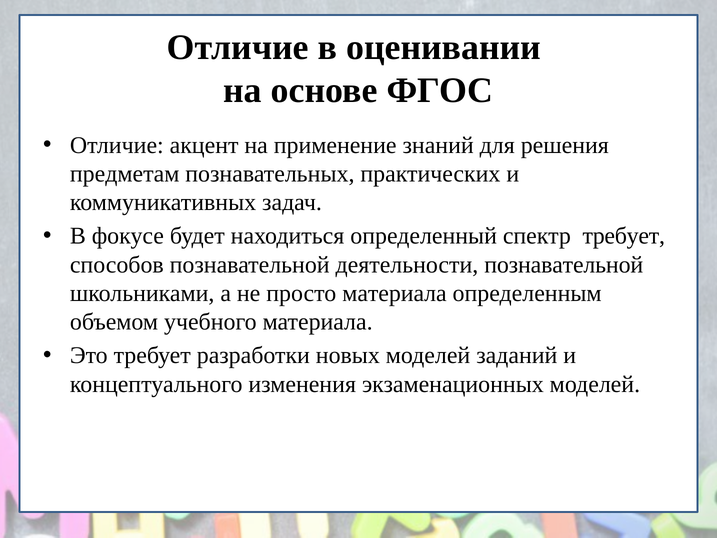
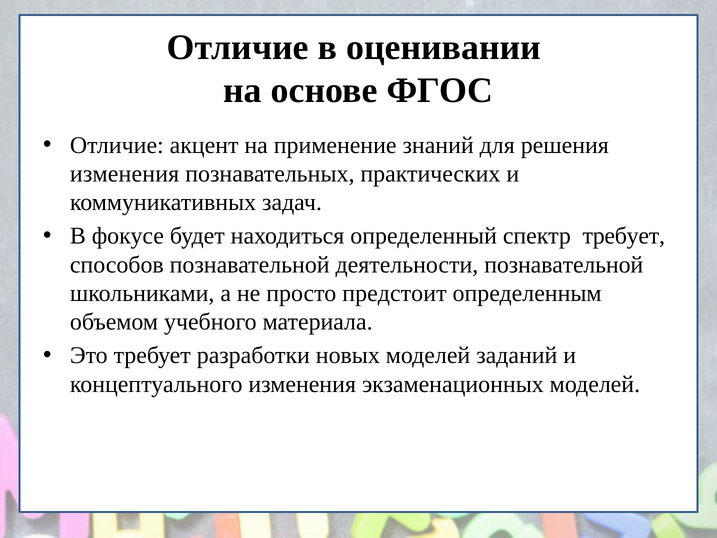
предметам: предметам -> изменения (125, 174)
просто материала: материала -> предстоит (394, 293)
